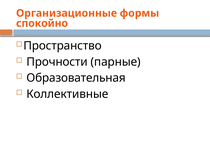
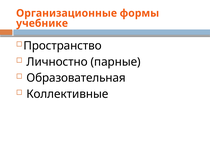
спокойно: спокойно -> учебнике (42, 23)
Прочности: Прочности -> Личностно (57, 62)
